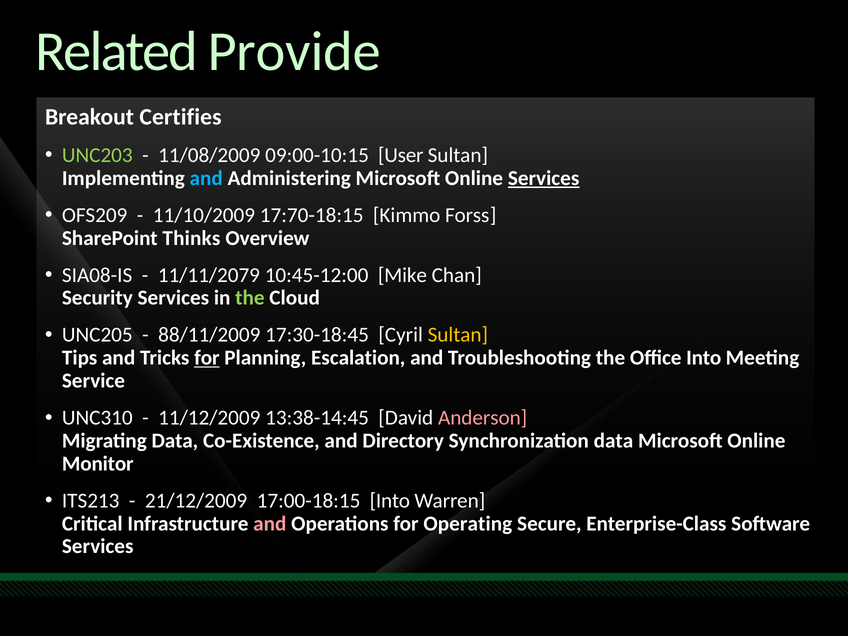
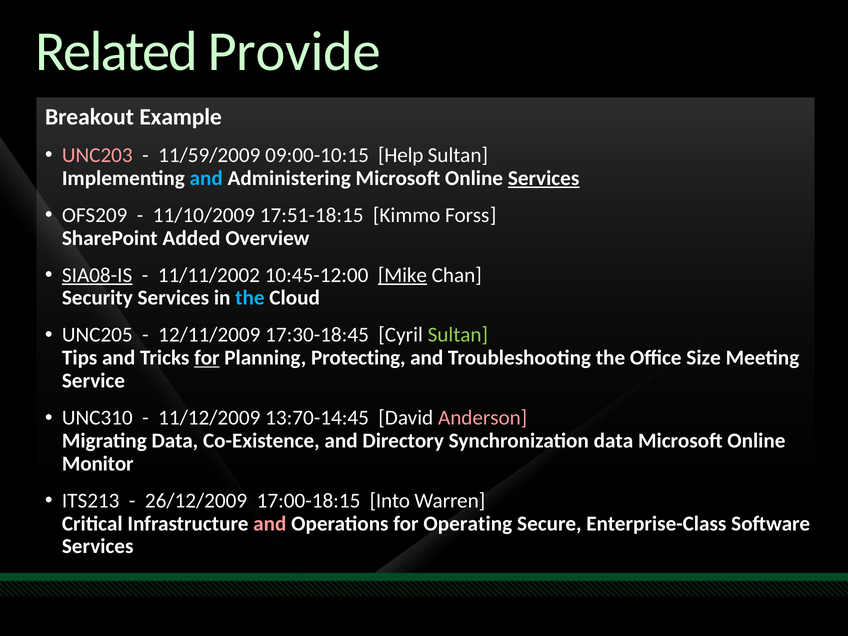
Certifies: Certifies -> Example (181, 117)
UNC203 colour: light green -> pink (97, 155)
11/08/2009: 11/08/2009 -> 11/59/2009 (209, 155)
User: User -> Help (401, 155)
17:70-18:15: 17:70-18:15 -> 17:51-18:15 (312, 215)
Thinks: Thinks -> Added (191, 238)
SIA08-IS underline: none -> present (97, 275)
11/11/2079: 11/11/2079 -> 11/11/2002 (209, 275)
Mike underline: none -> present (402, 275)
the colour: light green -> light blue (250, 298)
88/11/2009: 88/11/2009 -> 12/11/2009 (209, 335)
Sultan colour: yellow -> light green (458, 335)
Escalation: Escalation -> Protecting (358, 358)
Office Into: Into -> Size (704, 358)
13:38-14:45: 13:38-14:45 -> 13:70-14:45 (317, 418)
21/12/2009: 21/12/2009 -> 26/12/2009 (196, 501)
